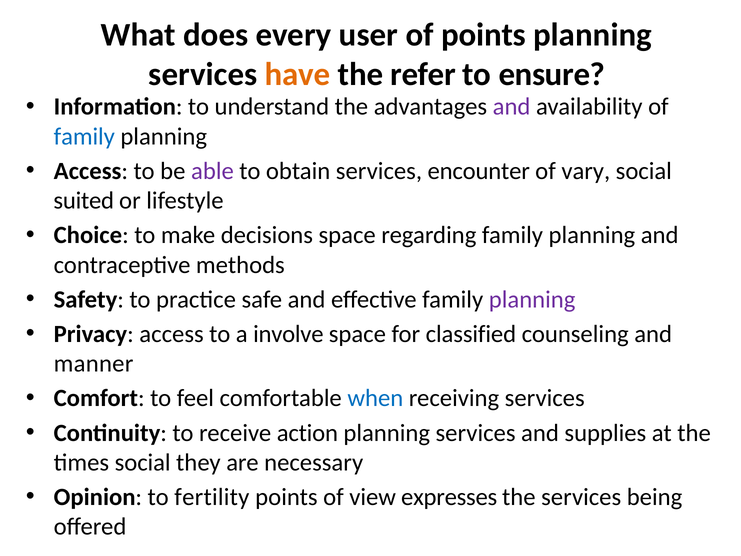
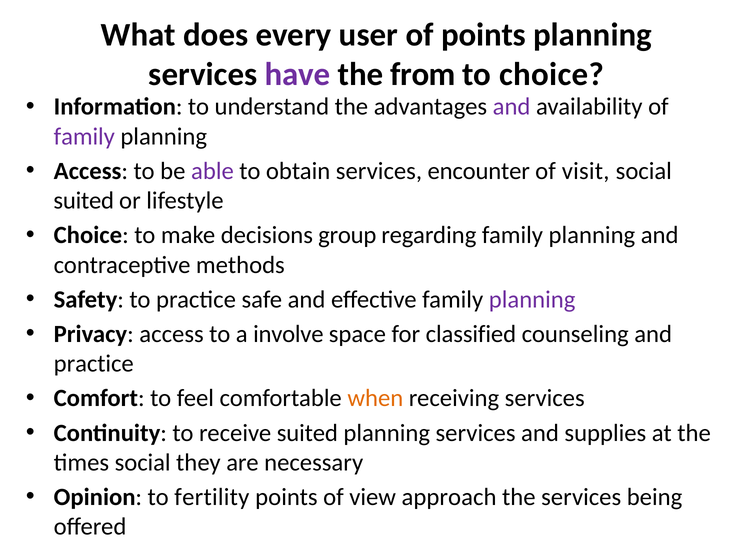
have colour: orange -> purple (298, 75)
refer: refer -> from (423, 75)
to ensure: ensure -> choice (551, 75)
family colour: blue -> purple (84, 136)
vary: vary -> visit (586, 171)
decisions space: space -> group (347, 235)
manner: manner -> practice (94, 364)
when colour: blue -> orange (375, 398)
receive action: action -> suited (307, 433)
expresses: expresses -> approach (449, 497)
